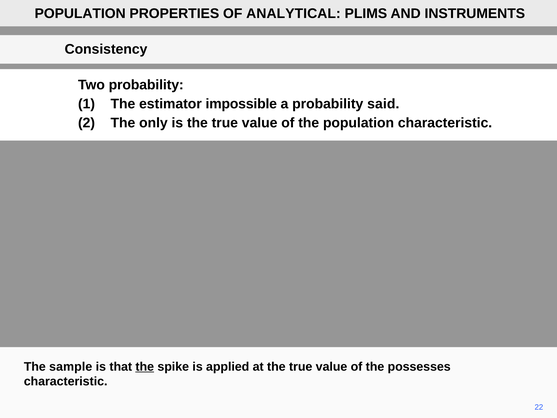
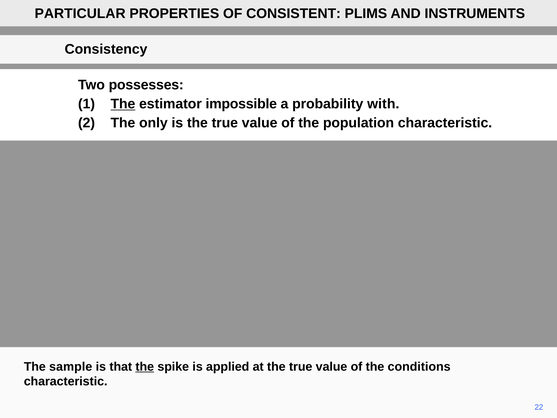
POPULATION: POPULATION -> PARTICULAR (80, 14)
ANALYTICAL: ANALYTICAL -> CONSISTENT (293, 14)
Two probability: probability -> possesses (146, 85)
The underline: none -> present (123, 104)
said: said -> with (383, 104)
possesses: possesses -> conditions (419, 366)
